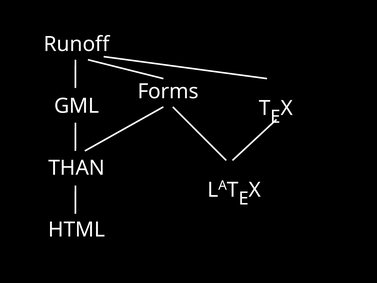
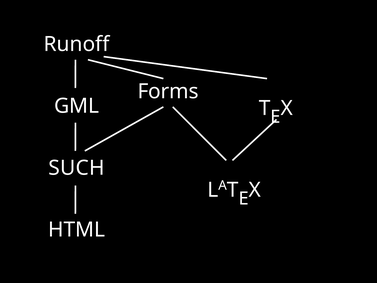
THAN: THAN -> SUCH (76, 168)
